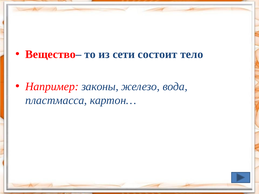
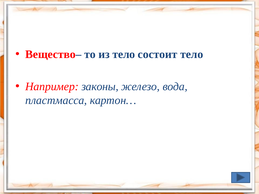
из сети: сети -> тело (124, 54)
